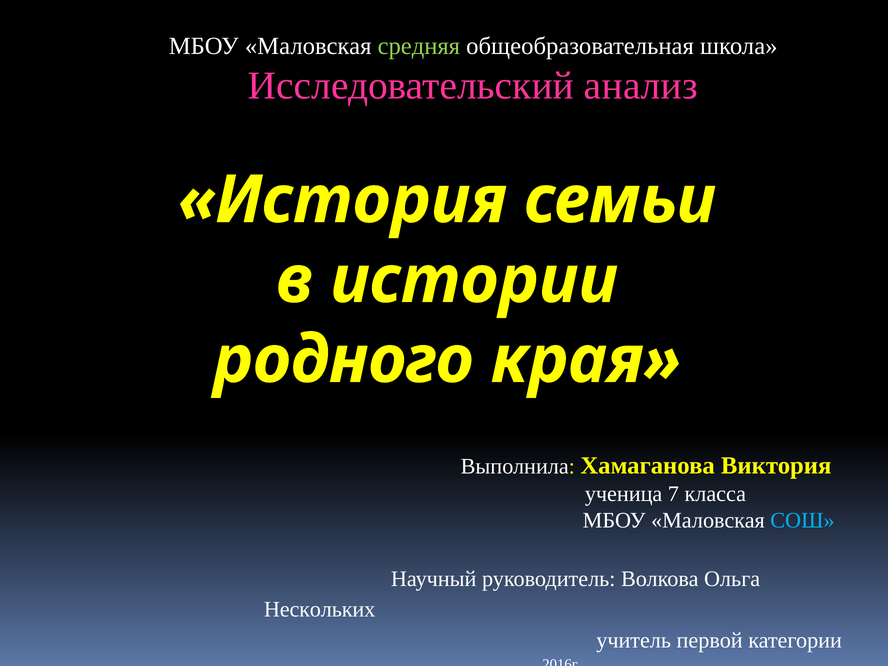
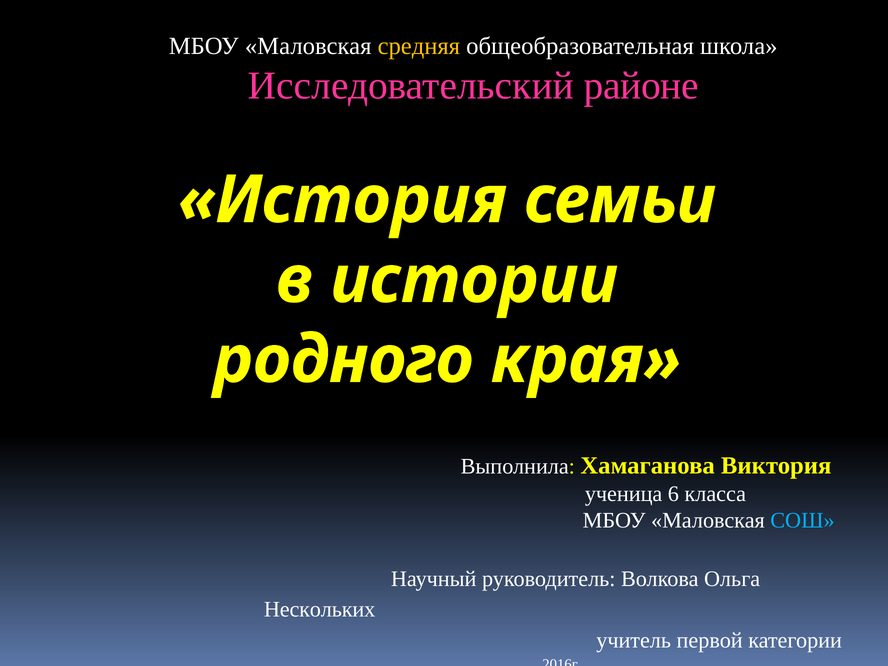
средняя colour: light green -> yellow (419, 46)
анализ: анализ -> районе (641, 86)
7: 7 -> 6 (673, 494)
